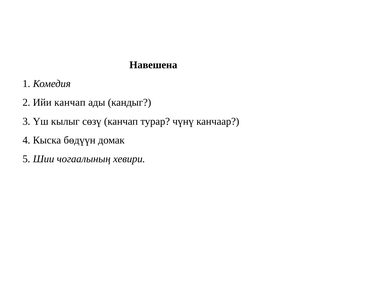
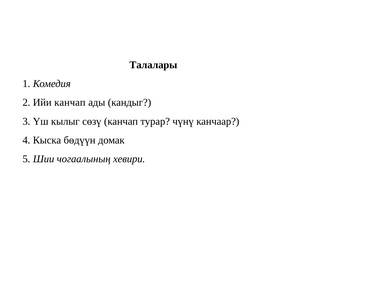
Навешена: Навешена -> Талалары (153, 65)
